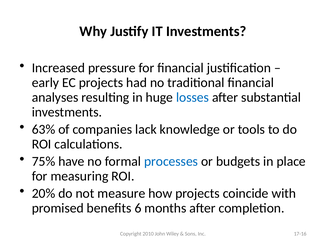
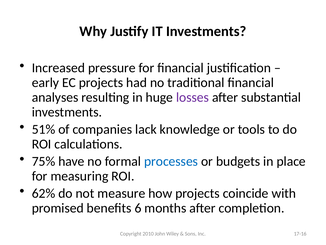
losses colour: blue -> purple (192, 97)
63%: 63% -> 51% (44, 129)
20%: 20% -> 62% (44, 193)
